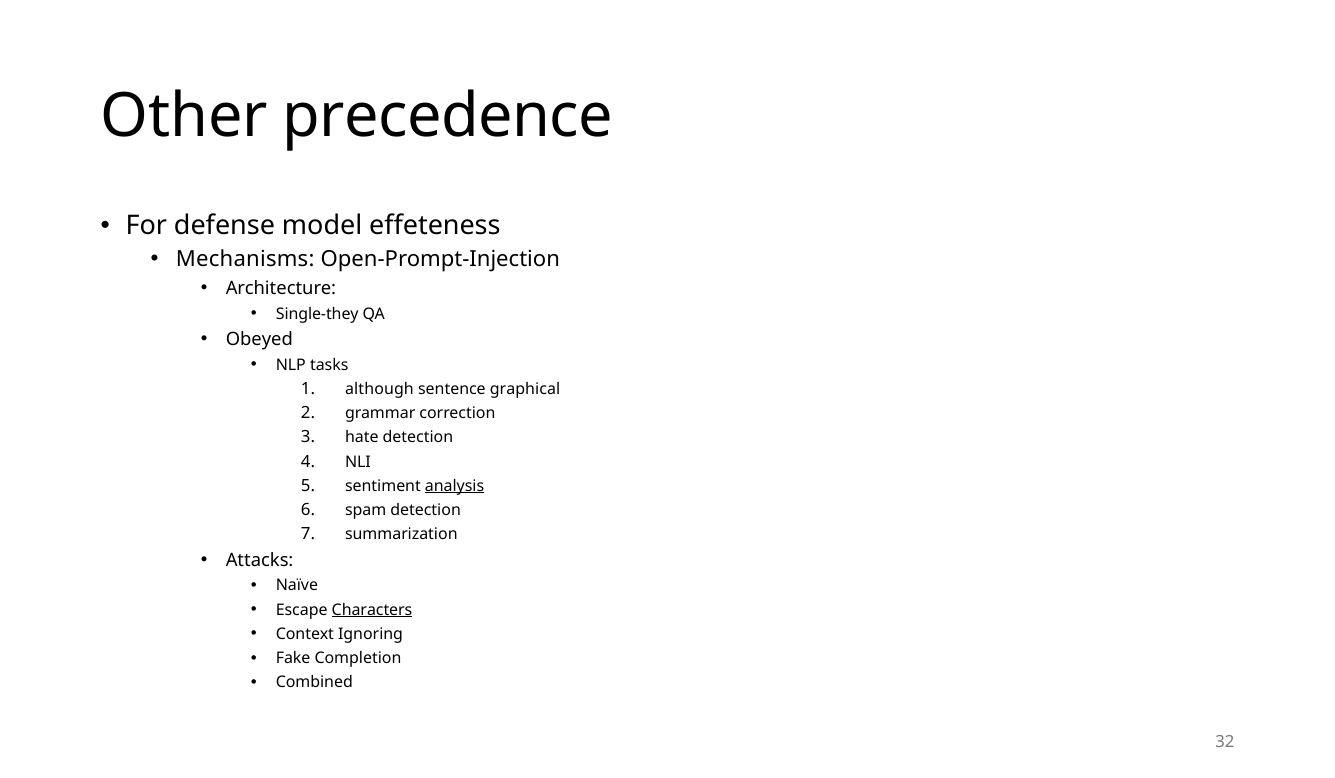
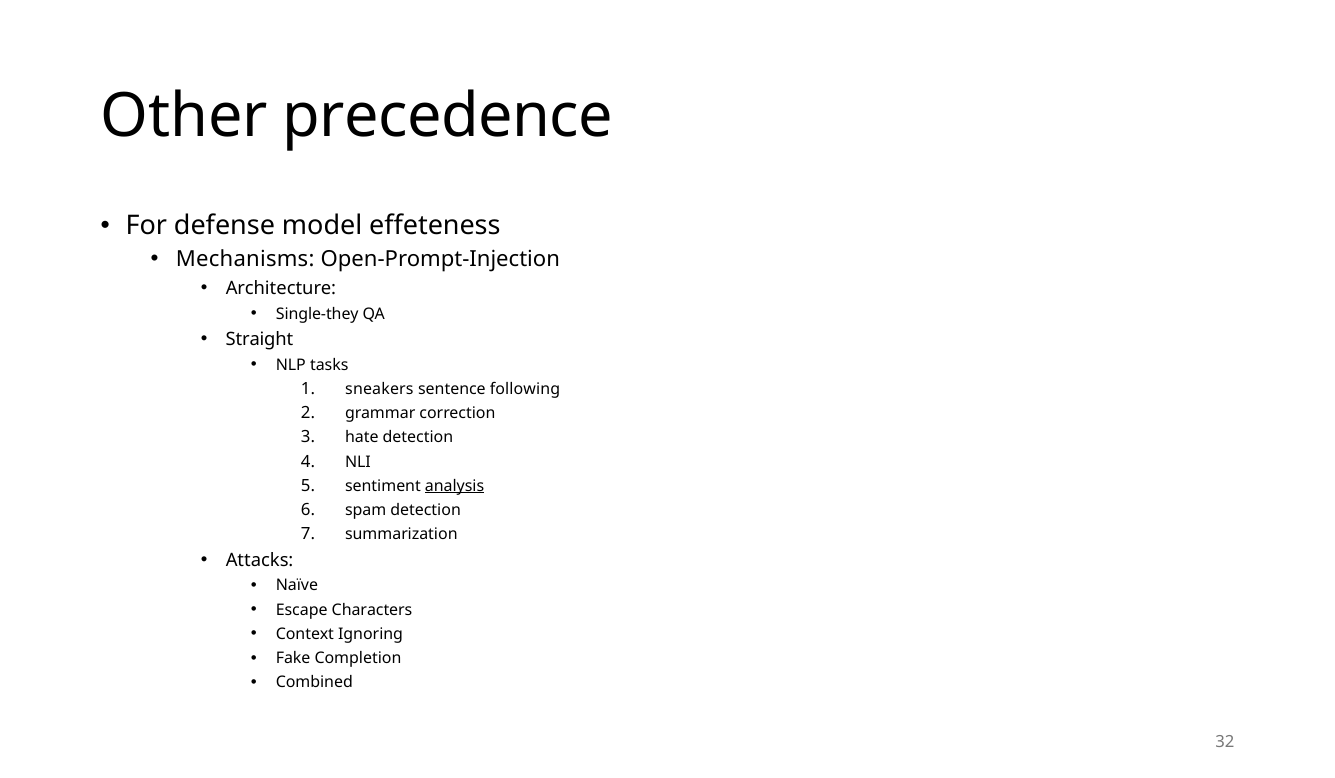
Obeyed: Obeyed -> Straight (259, 339)
although: although -> sneakers (379, 389)
graphical: graphical -> following (525, 389)
Characters underline: present -> none (372, 610)
